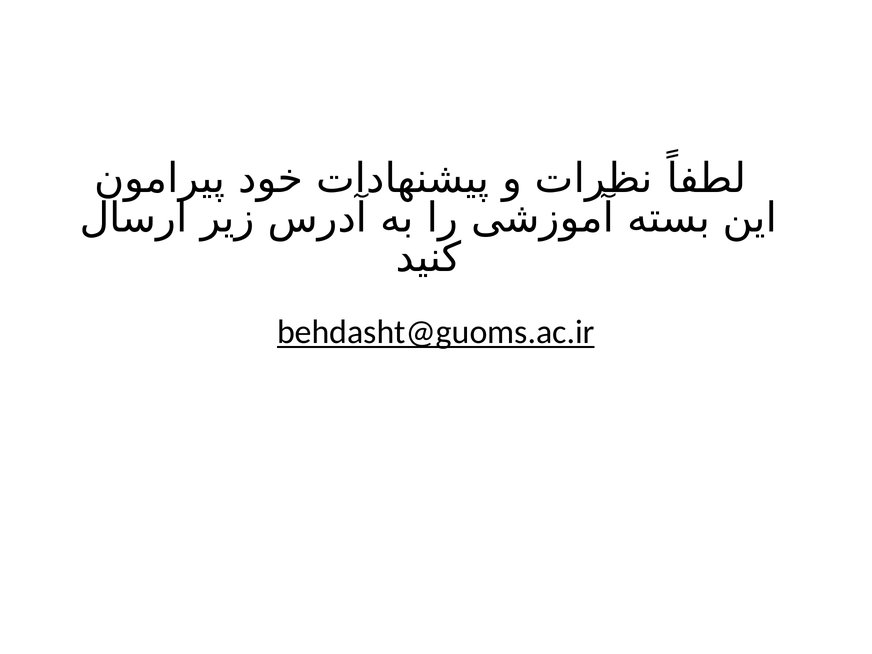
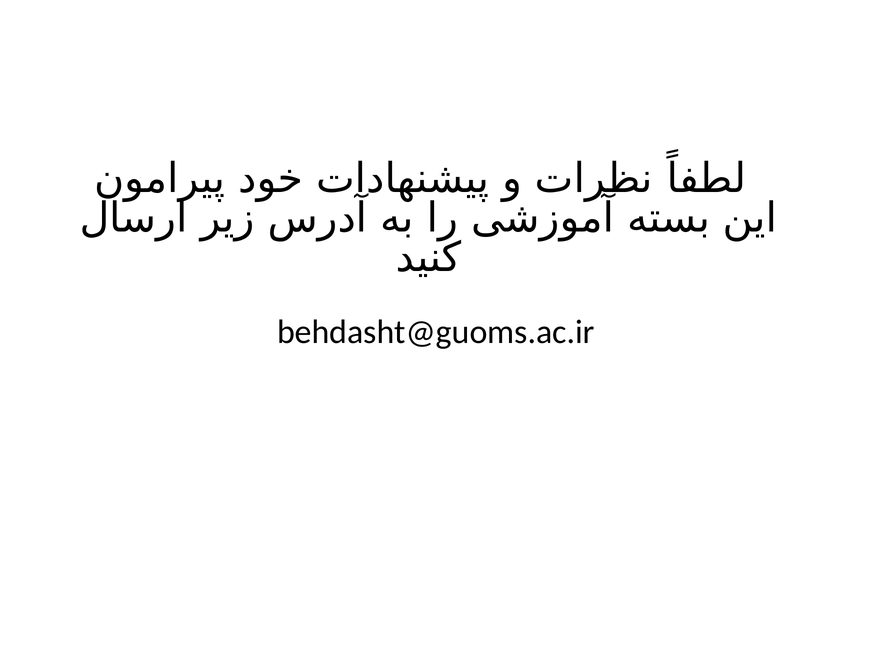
behdasht@guoms.ac.ir underline: present -> none (436, 332)
